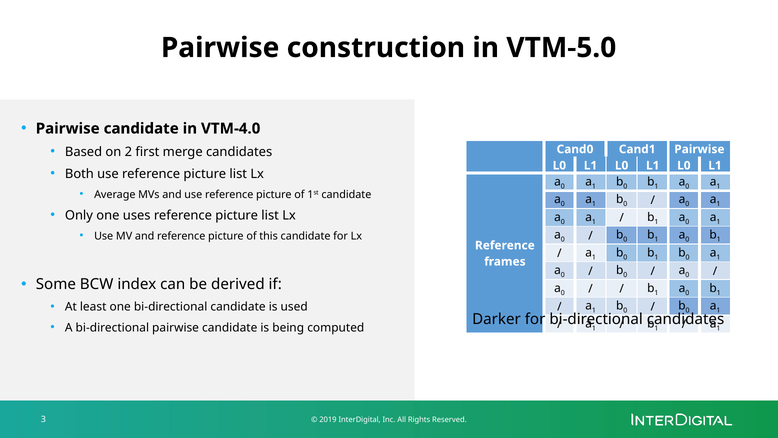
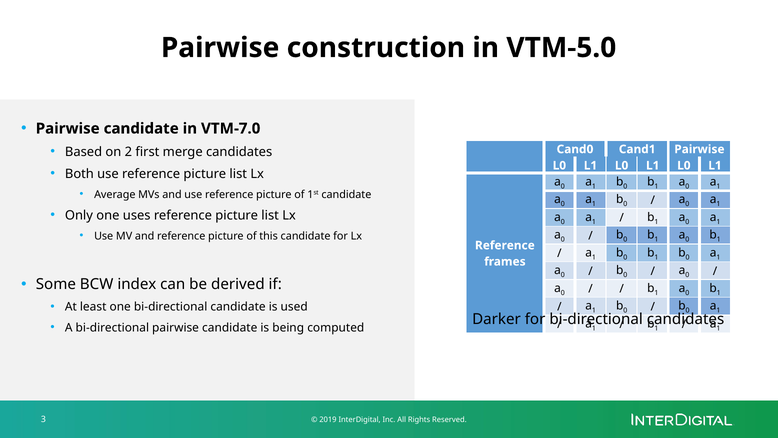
VTM-4.0: VTM-4.0 -> VTM-7.0 (231, 128)
